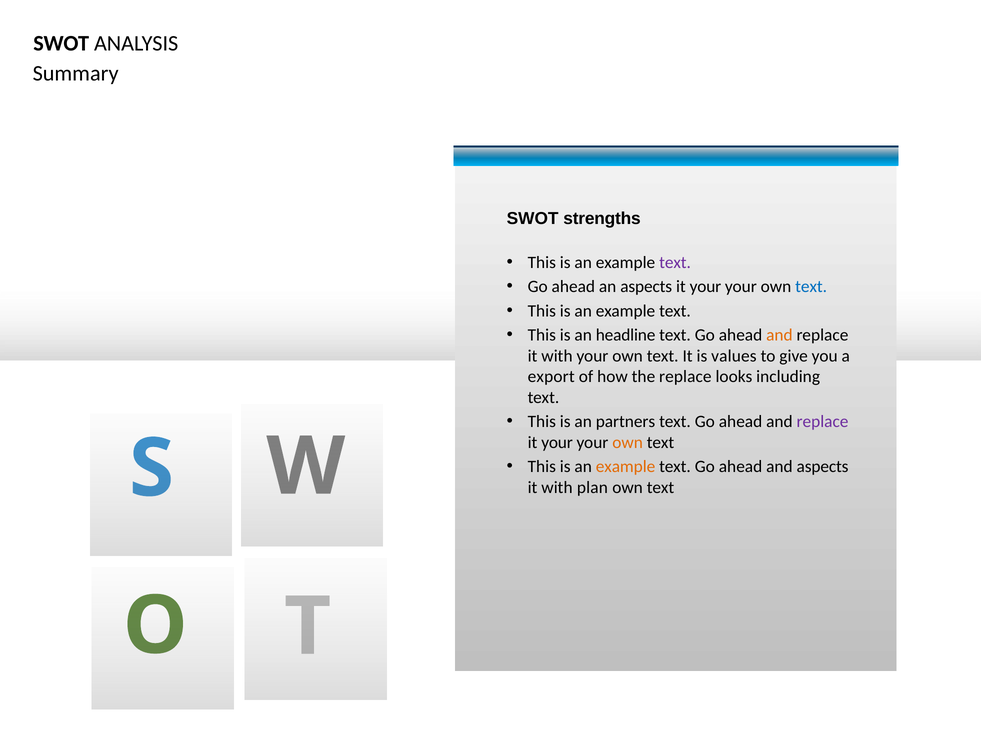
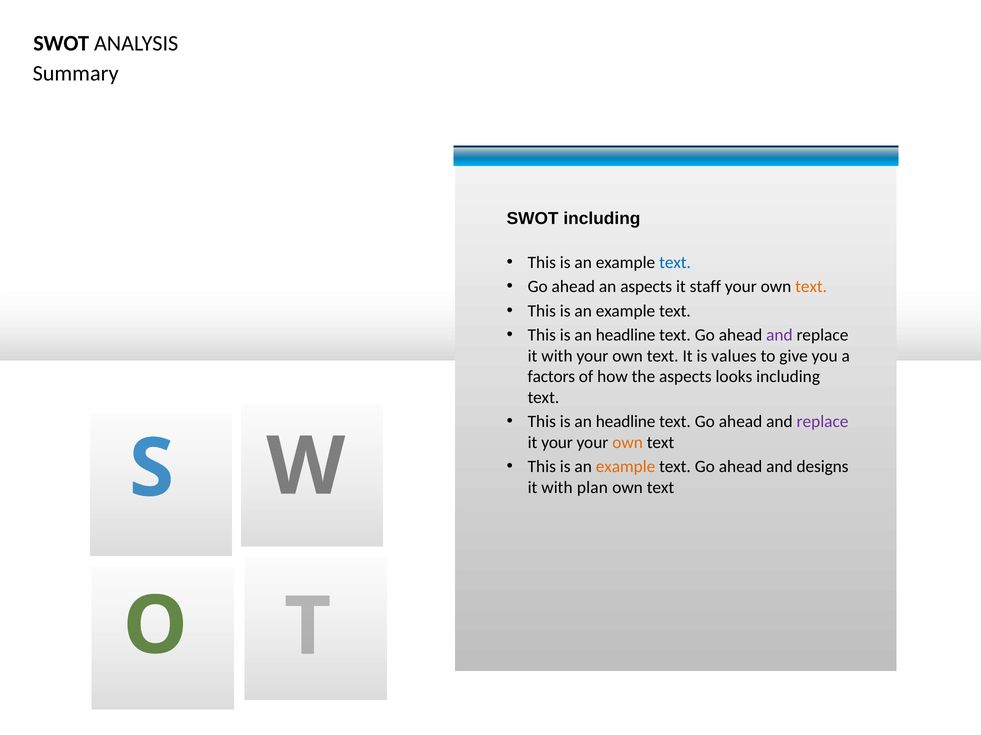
SWOT strengths: strengths -> including (602, 219)
text colour: purple -> blue (675, 263)
your: your -> staff (705, 287)
text colour: blue -> orange (811, 287)
and colour: orange -> purple (779, 335)
export: export -> factors (551, 377)
the replace: replace -> aspects (685, 377)
partners: partners -> headline (626, 422)
and aspects: aspects -> designs (823, 467)
